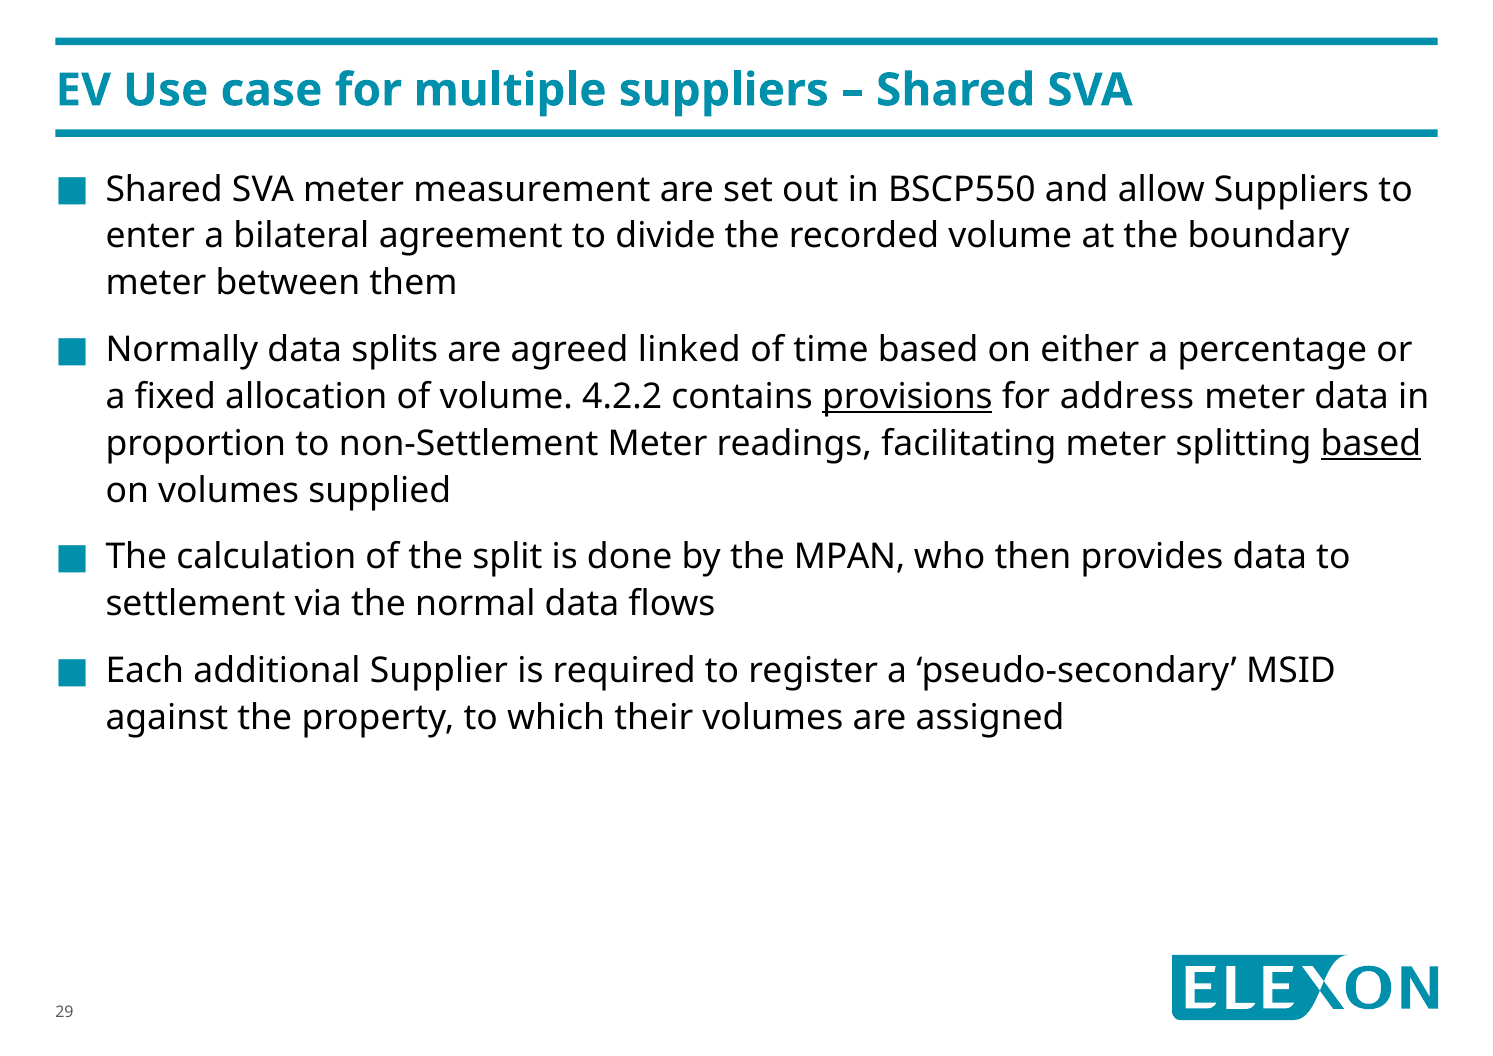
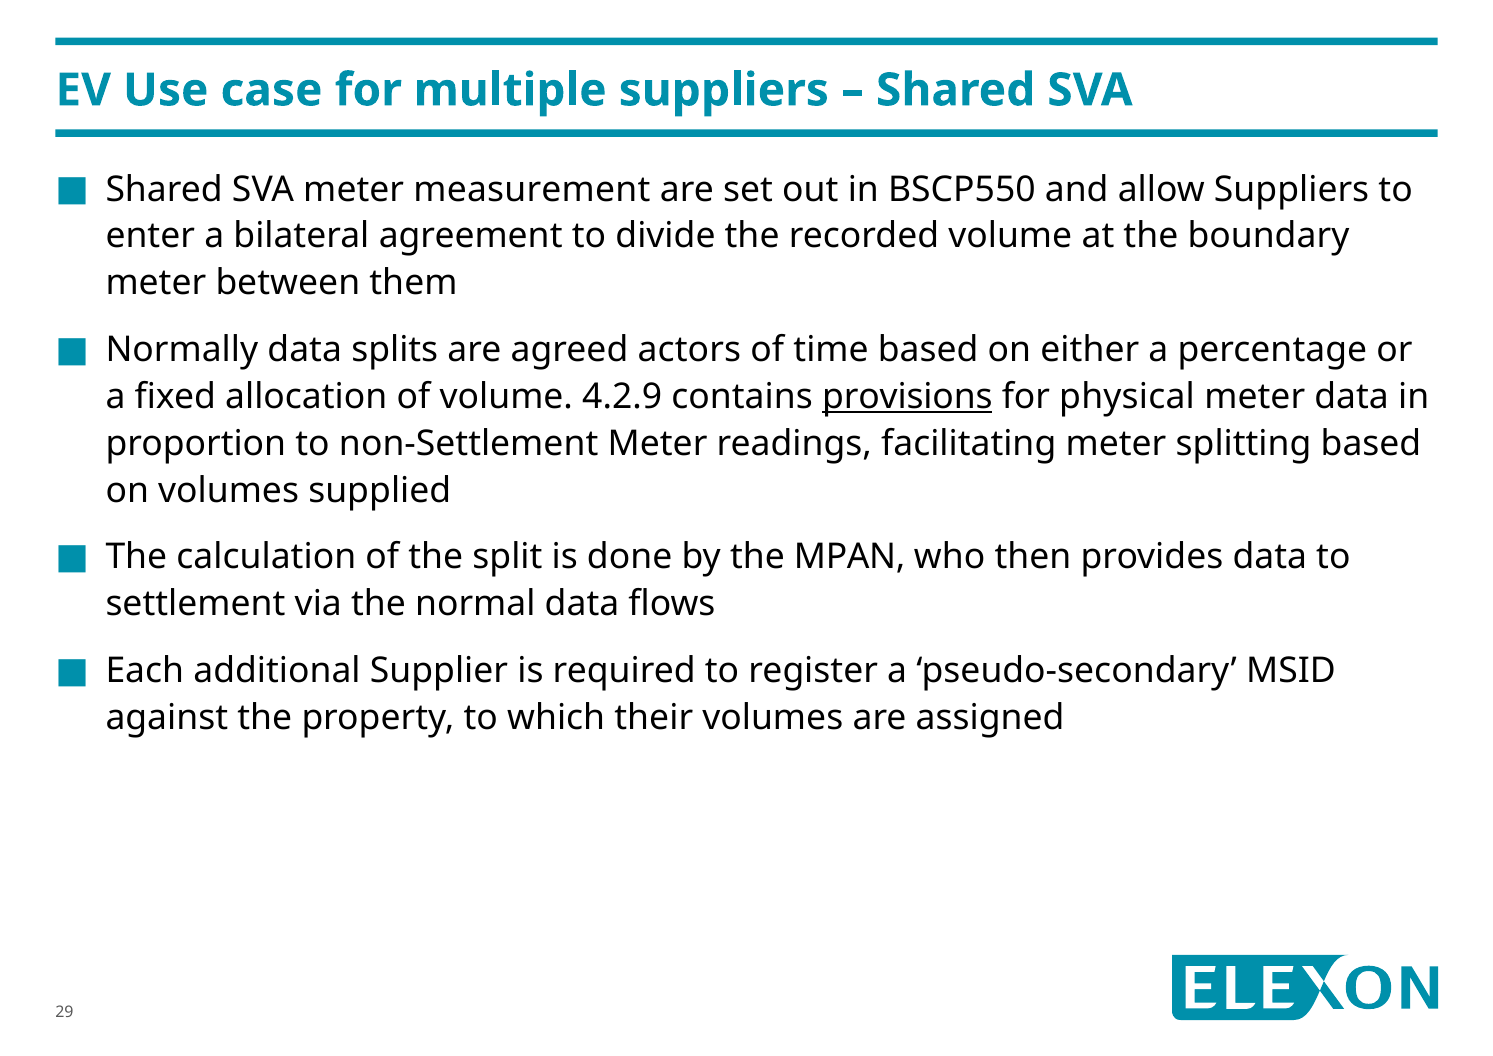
linked: linked -> actors (689, 350)
4.2.2: 4.2.2 -> 4.2.9 (622, 397)
address: address -> physical (1127, 397)
based underline: present -> none (1371, 443)
